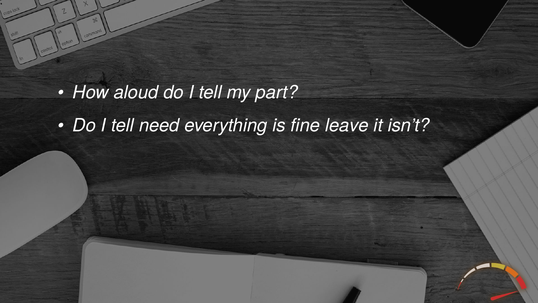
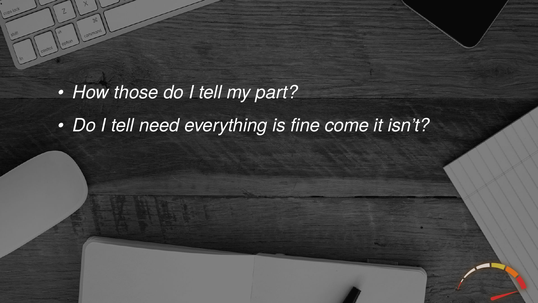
aloud: aloud -> those (136, 92)
leave: leave -> come (347, 125)
